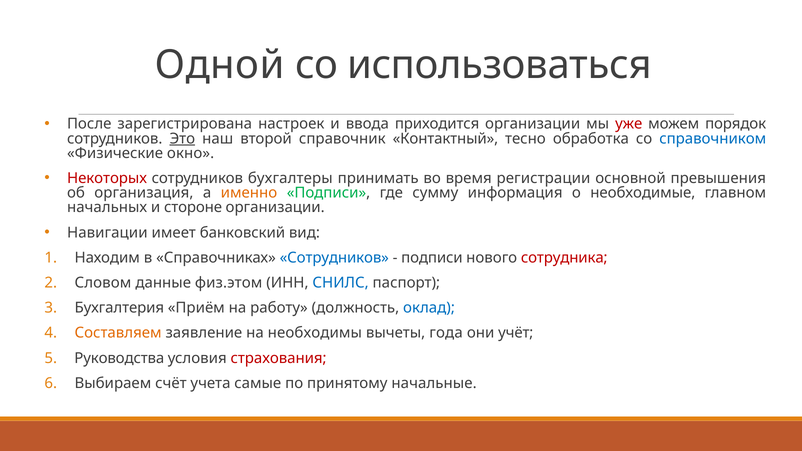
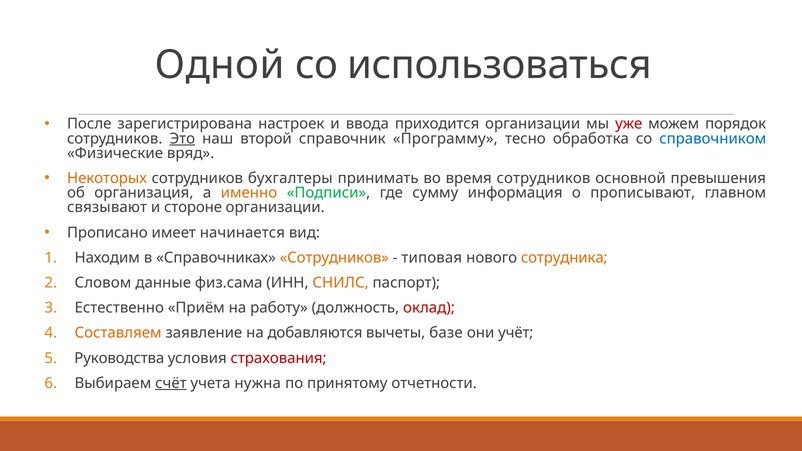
Контактный: Контактный -> Программу (445, 139)
окно: окно -> вряд (191, 153)
Некоторых colour: red -> orange (107, 178)
время регистрации: регистрации -> сотрудников (543, 178)
необходимые: необходимые -> прописывают (643, 193)
начальных: начальных -> связывают (107, 208)
Навигации: Навигации -> Прописано (107, 233)
банковский: банковский -> начинается (242, 233)
Сотрудников colour: blue -> orange (334, 258)
подписи: подписи -> типовая (432, 258)
сотрудника colour: red -> orange (564, 258)
физ.этом: физ.этом -> физ.сама (229, 283)
СНИЛС colour: blue -> orange (341, 283)
Бухгалтерия: Бухгалтерия -> Естественно (119, 308)
оклад colour: blue -> red (429, 308)
необходимы: необходимы -> добавляются (315, 333)
года: года -> базе (446, 333)
счёт underline: none -> present (171, 383)
самые: самые -> нужна (258, 383)
начальные: начальные -> отчетности (434, 383)
